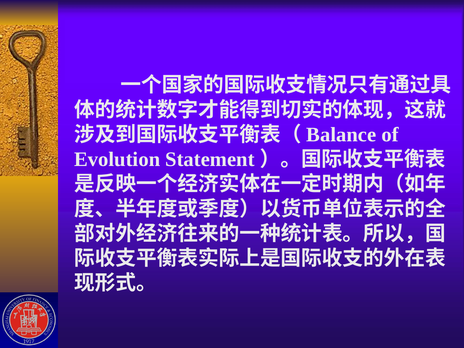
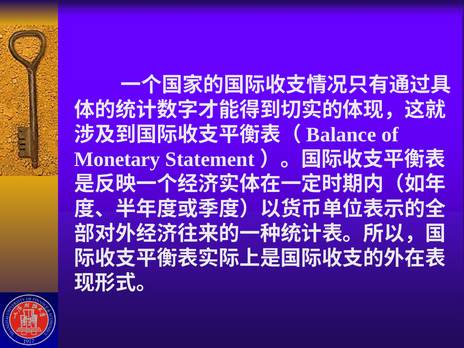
Evolution: Evolution -> Monetary (117, 159)
